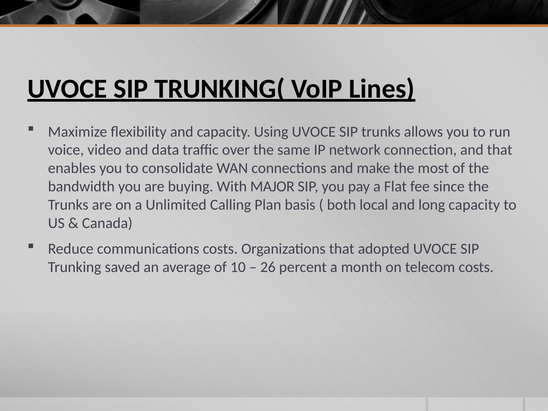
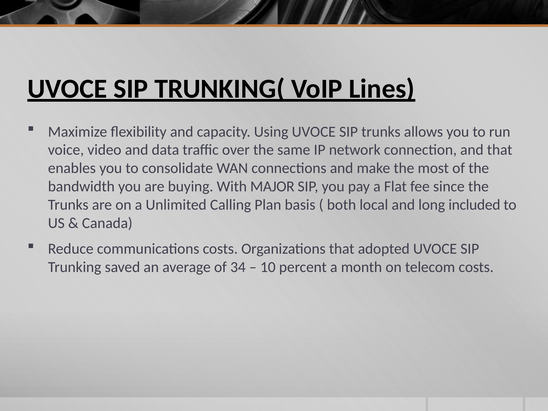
long capacity: capacity -> included (474, 205)
10: 10 -> 34 (238, 267)
26: 26 -> 10 (268, 267)
